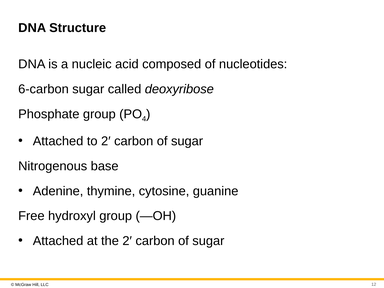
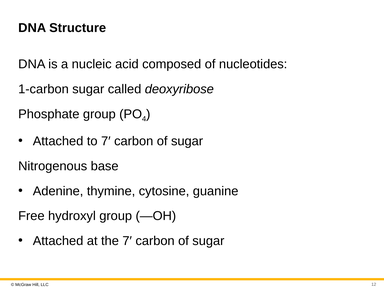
6-carbon: 6-carbon -> 1-carbon (44, 89)
to 2′: 2′ -> 7′ (106, 141)
the 2′: 2′ -> 7′ (127, 241)
